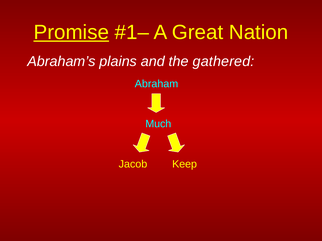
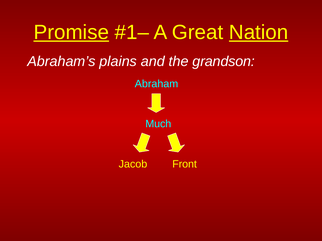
Nation underline: none -> present (259, 32)
gathered: gathered -> grandson (224, 62)
Keep: Keep -> Front (185, 164)
